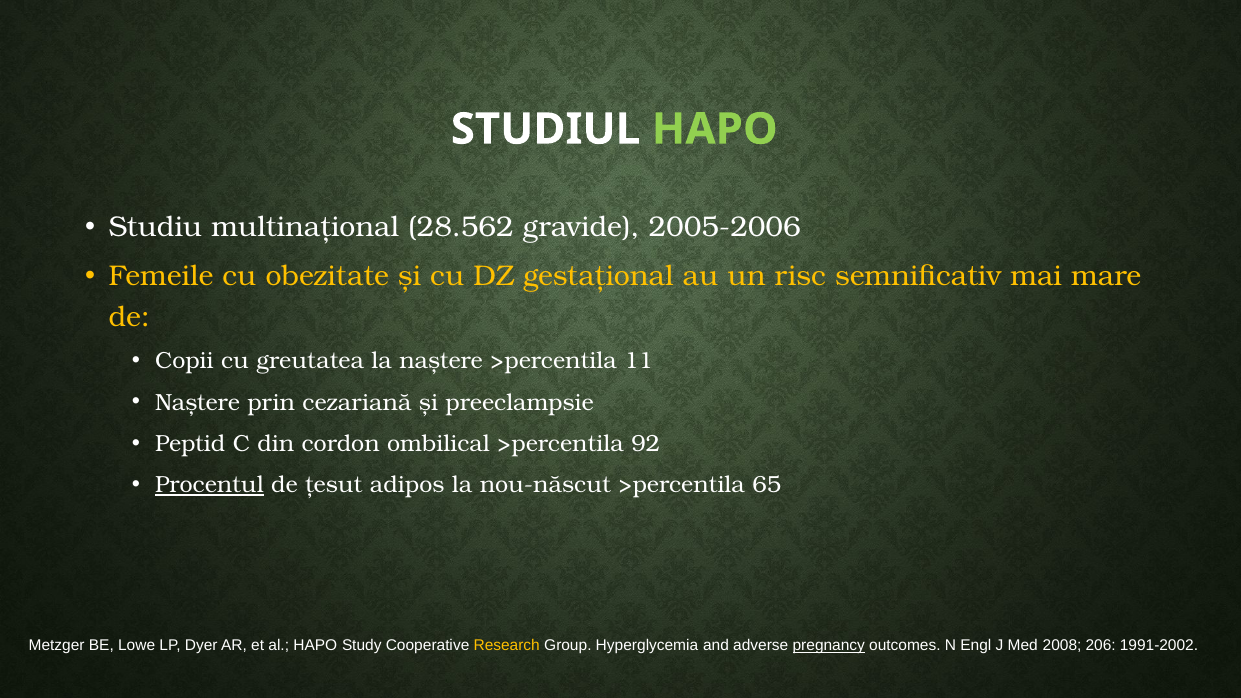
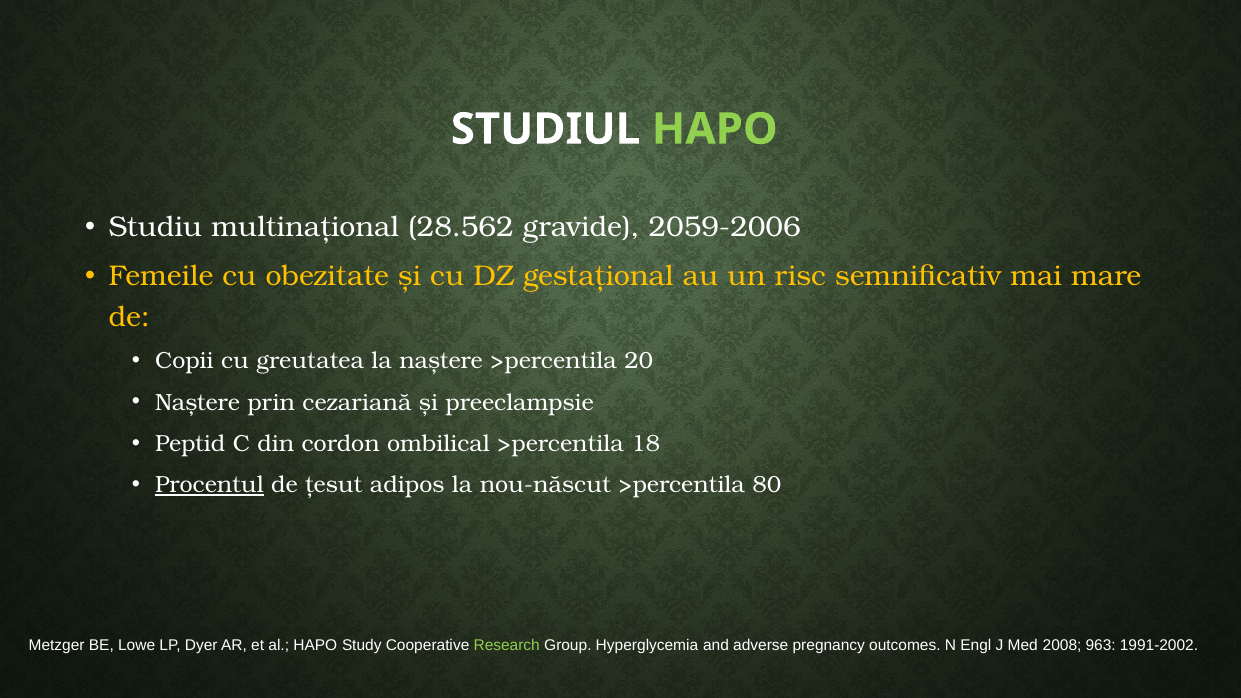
2005-2006: 2005-2006 -> 2059-2006 (725, 228)
11: 11 -> 20 (639, 361)
92: 92 -> 18 (646, 444)
65: 65 -> 80 (767, 485)
Research colour: yellow -> light green (507, 646)
pregnancy underline: present -> none (829, 646)
206: 206 -> 963 (1101, 646)
